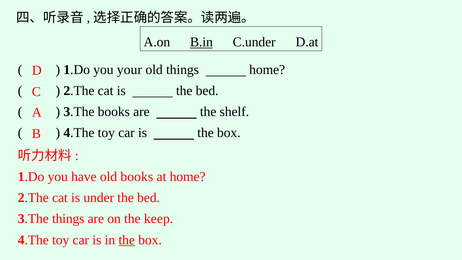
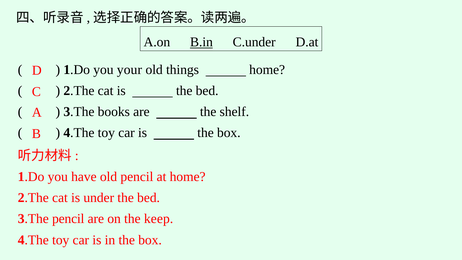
old books: books -> pencil (137, 177)
3.The things: things -> pencil (68, 219)
the underline: present -> none (127, 240)
